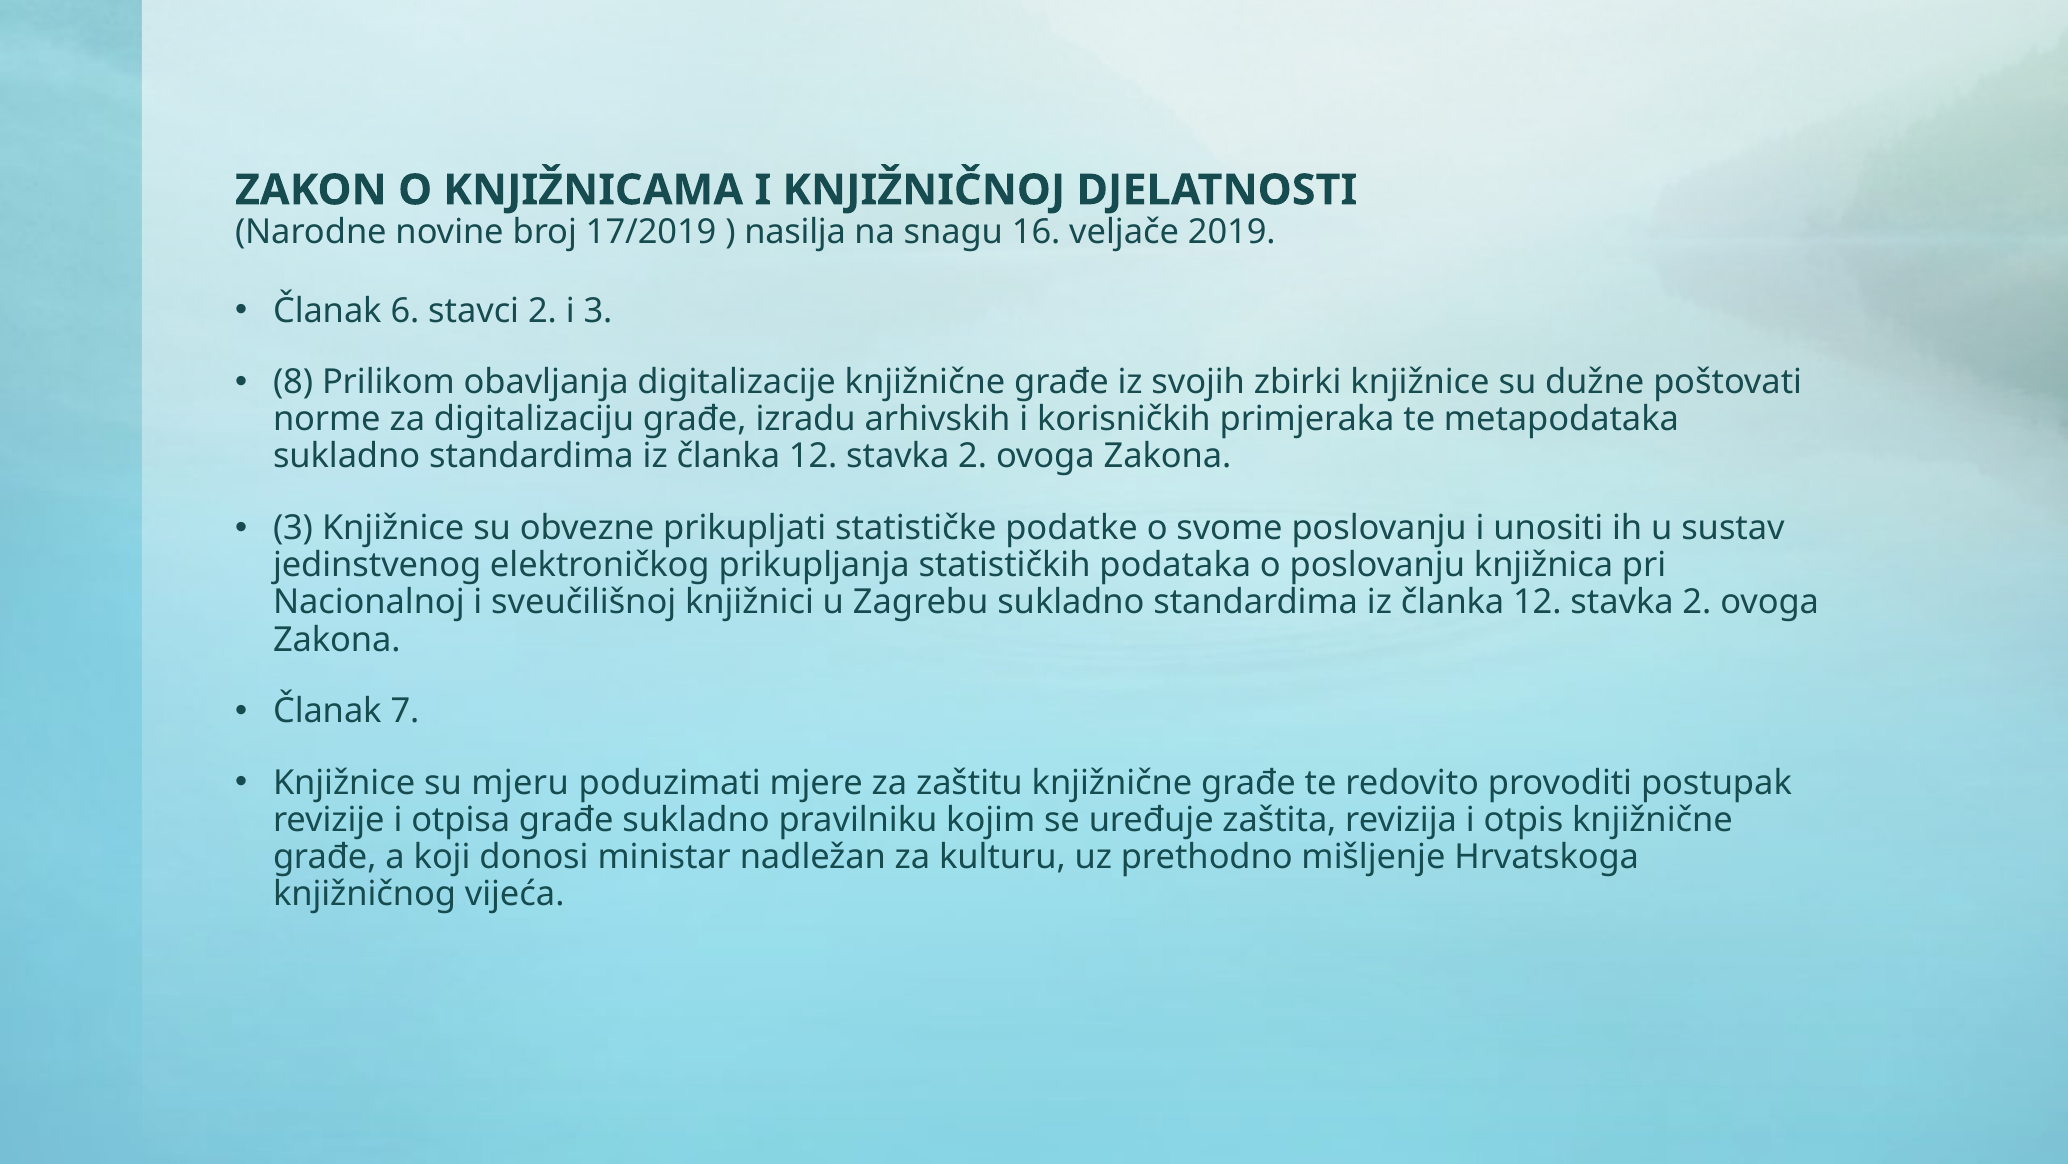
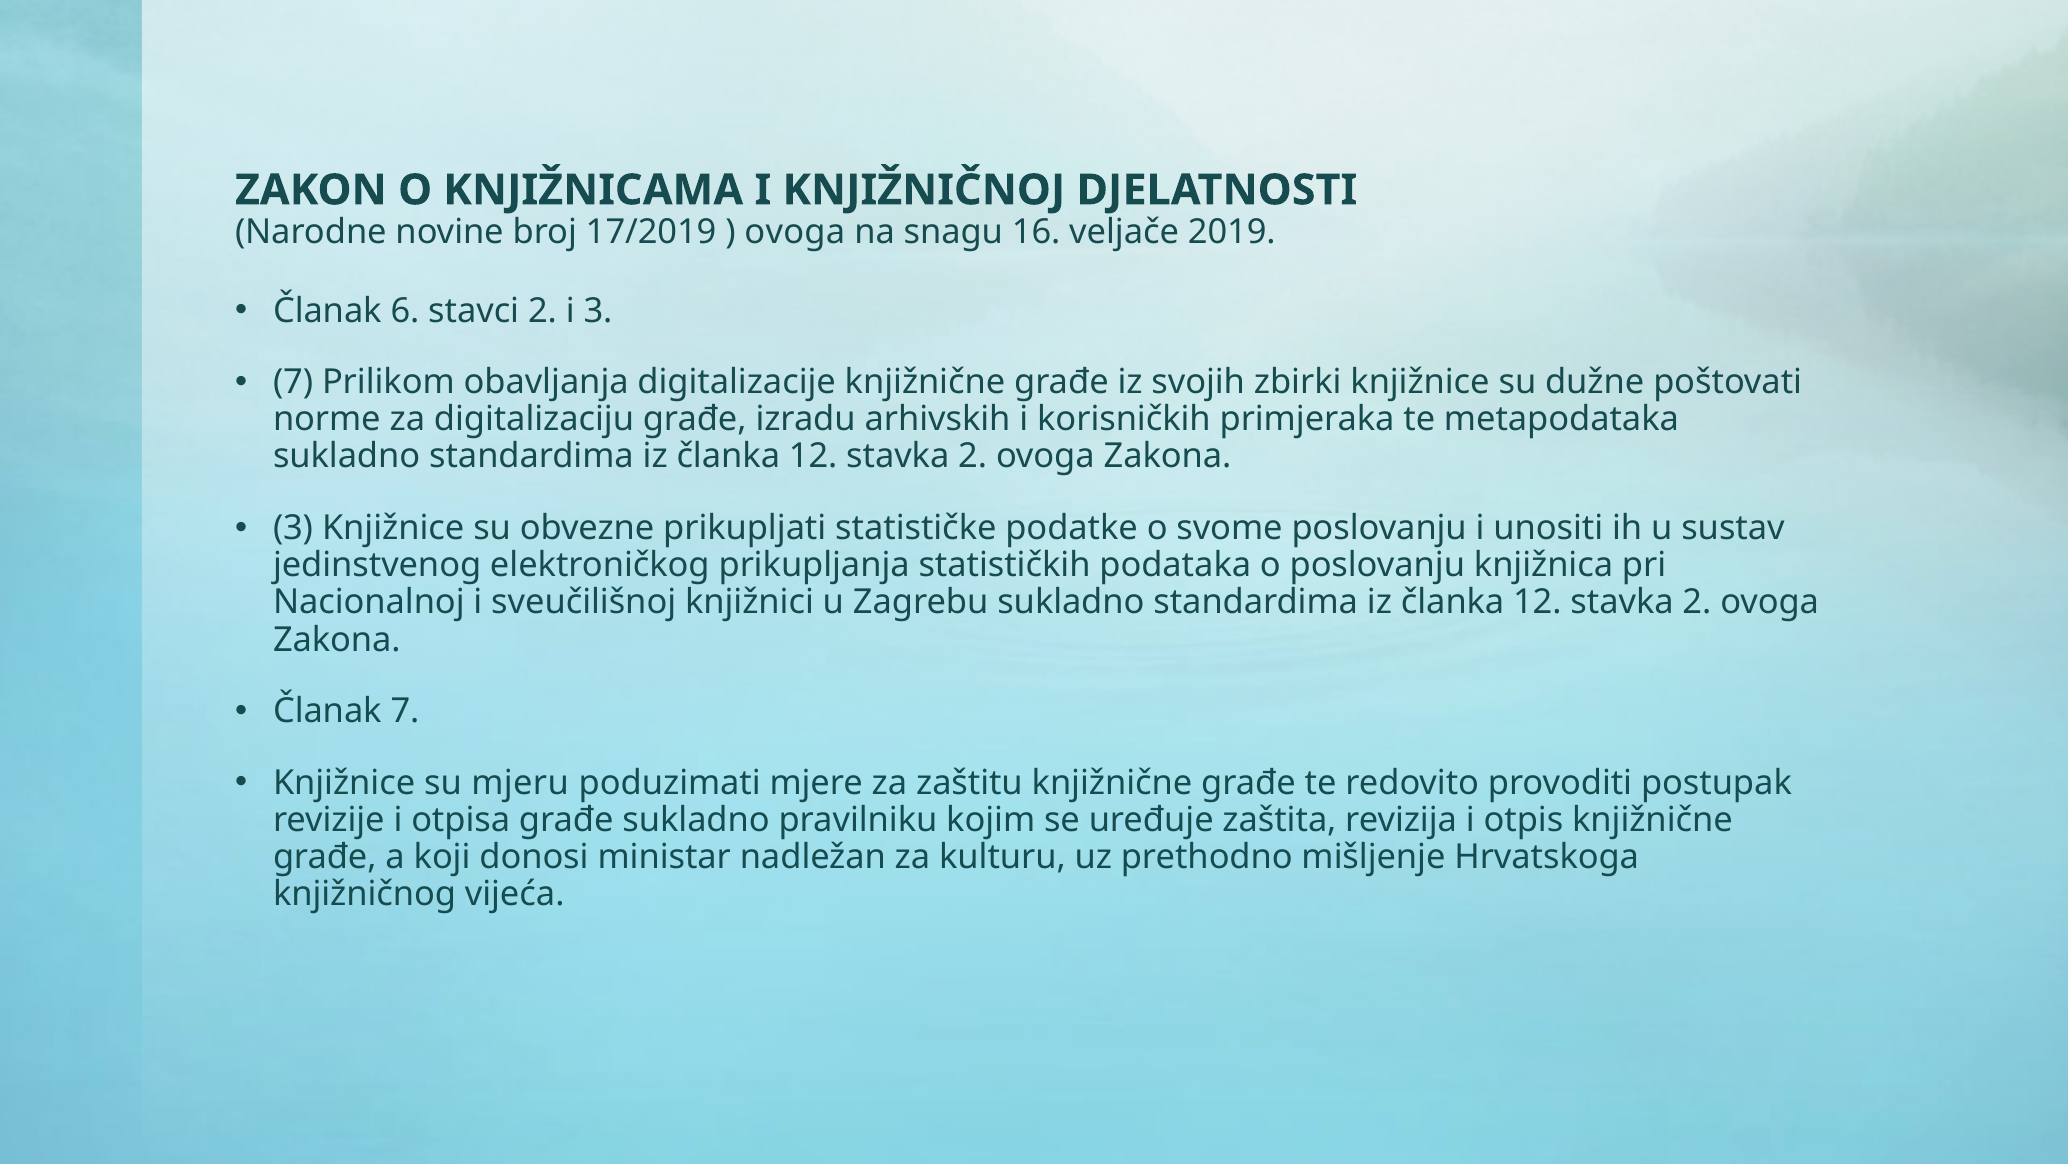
nasilja: nasilja -> ovoga (795, 232)
8: 8 -> 7 (293, 382)
